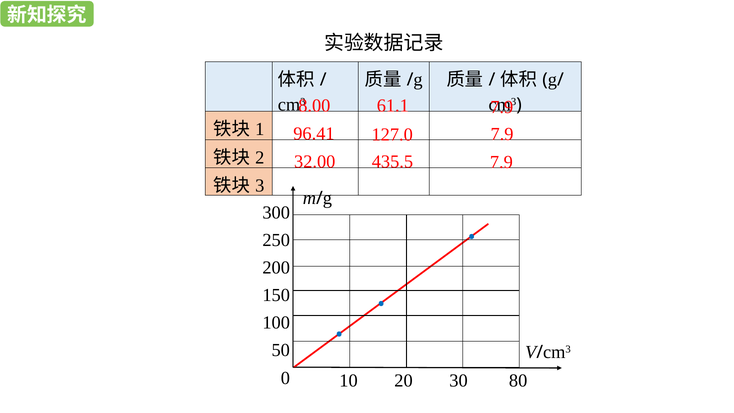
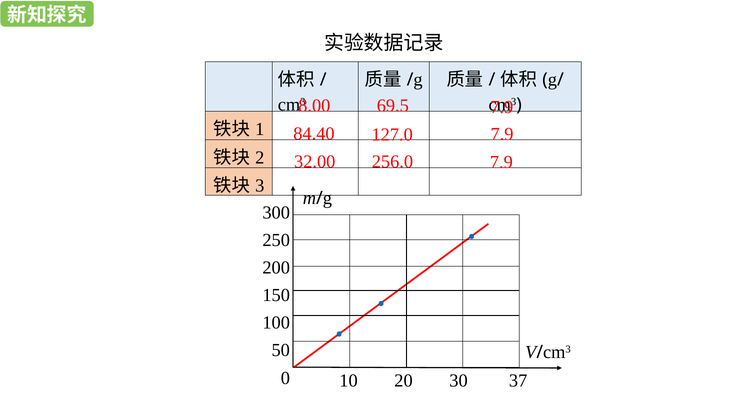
61.1: 61.1 -> 69.5 (393, 106)
96.41: 96.41 -> 84.40 (314, 134)
435.5: 435.5 -> 256.0 (392, 162)
80: 80 -> 37 (518, 381)
